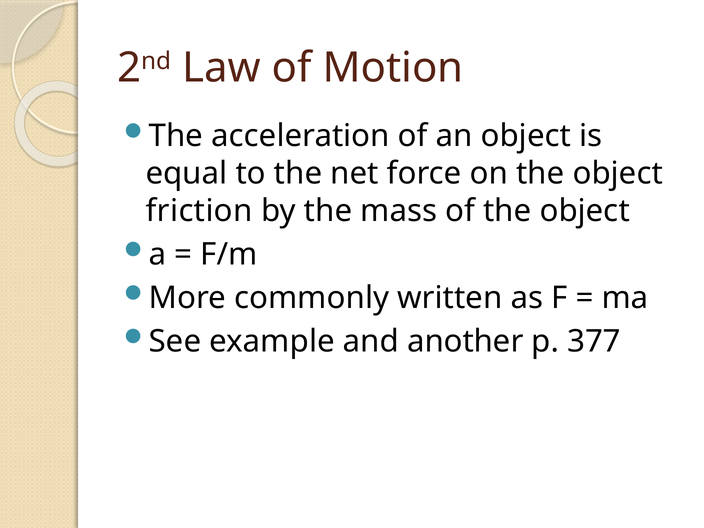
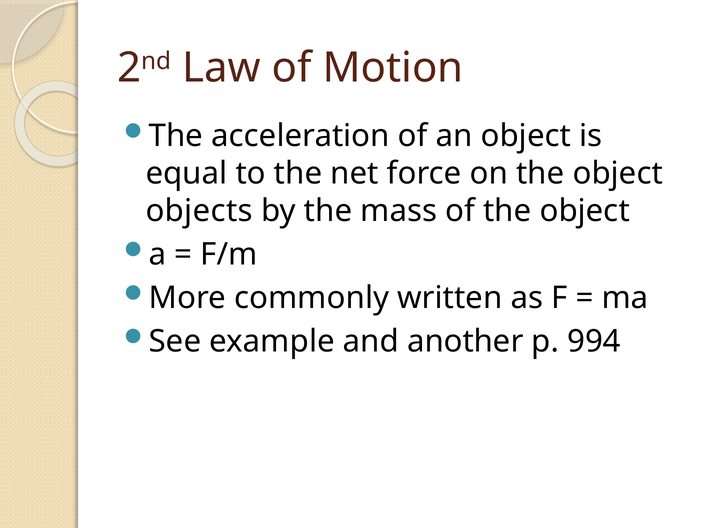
friction: friction -> objects (199, 211)
377: 377 -> 994 (594, 341)
